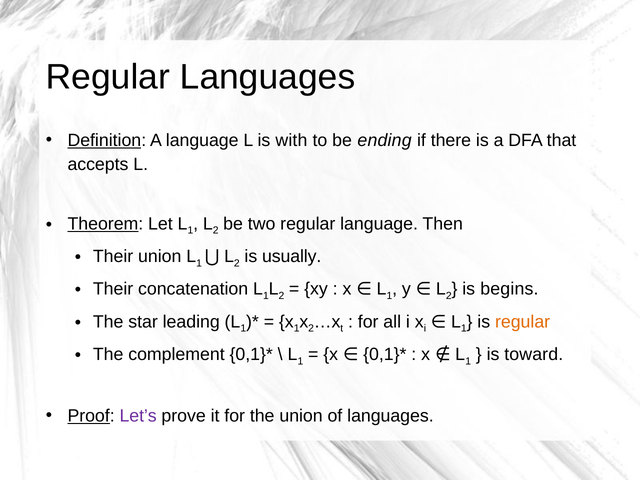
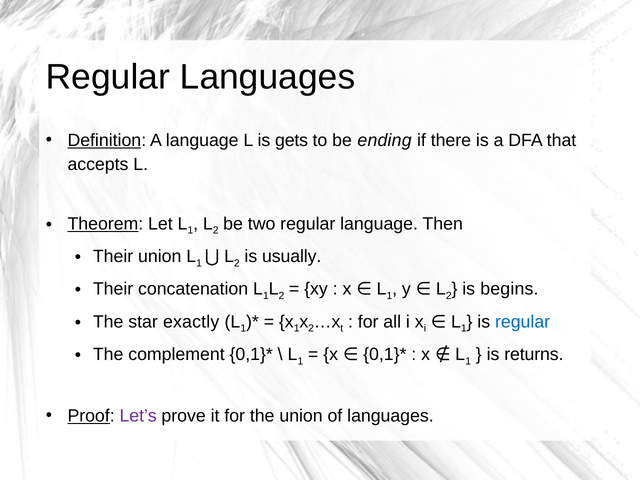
with: with -> gets (292, 140)
regular colour: orange -> blue (523, 322)
leading: leading -> exactly (191, 322)
toward: toward -> returns (534, 354)
